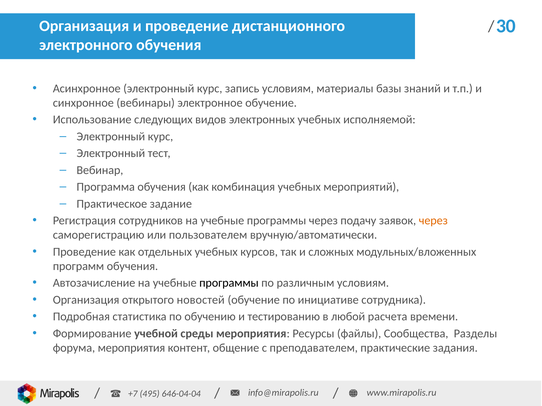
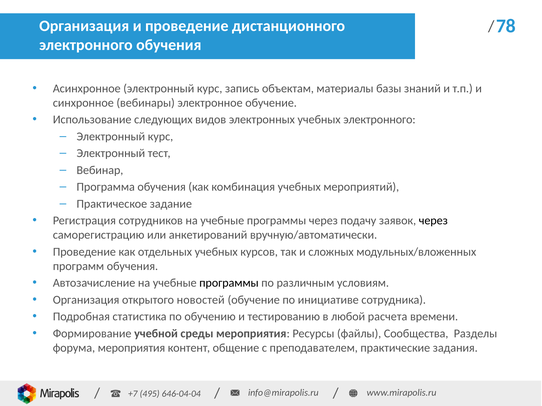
30: 30 -> 78 (506, 26)
запись условиям: условиям -> объектам (288, 89)
учебных исполняемой: исполняемой -> электронного (379, 120)
через colour: orange -> black (433, 221)
пользователем: пользователем -> анкетирований (208, 235)
